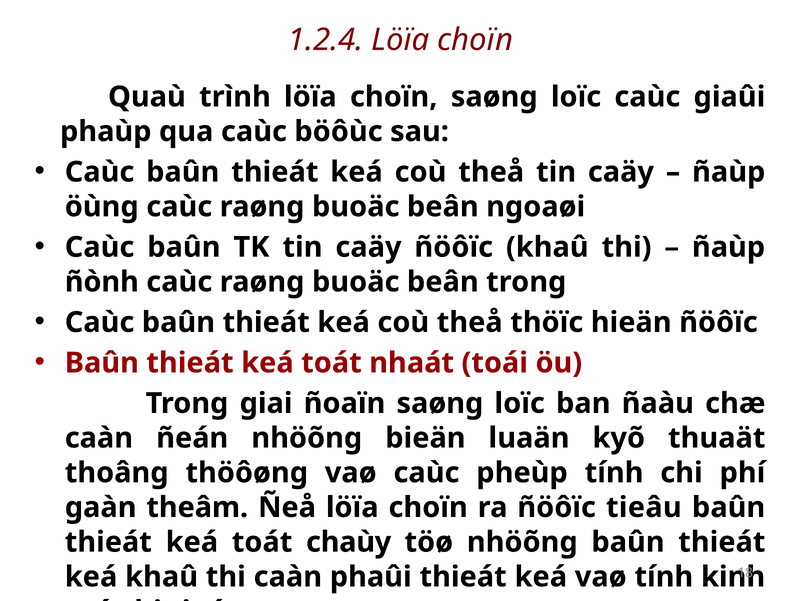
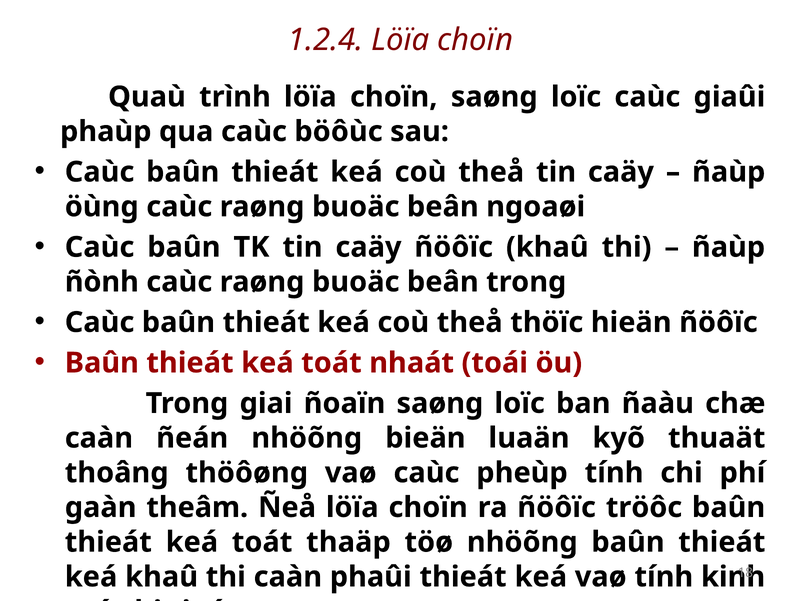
tieâu: tieâu -> tröôc (644, 507)
chaùy: chaùy -> thaäp (348, 542)
